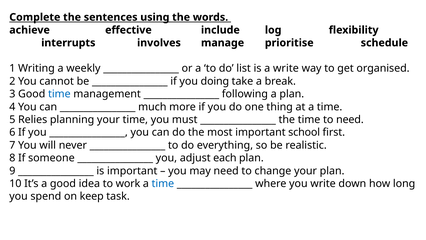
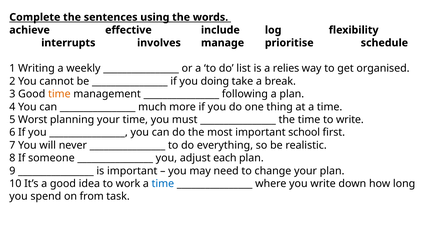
a write: write -> relies (286, 68)
time colour: blue -> orange (59, 94)
Relies: Relies -> Worst (33, 119)
to need: need -> write (350, 119)
keep: keep -> from (92, 196)
